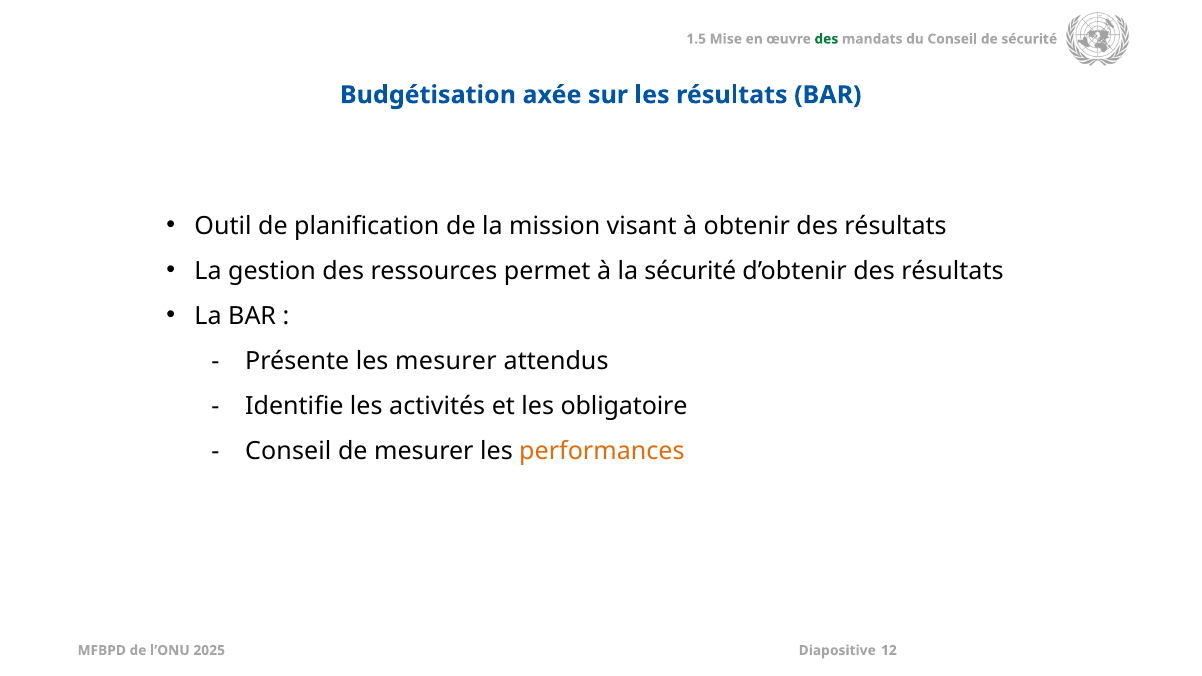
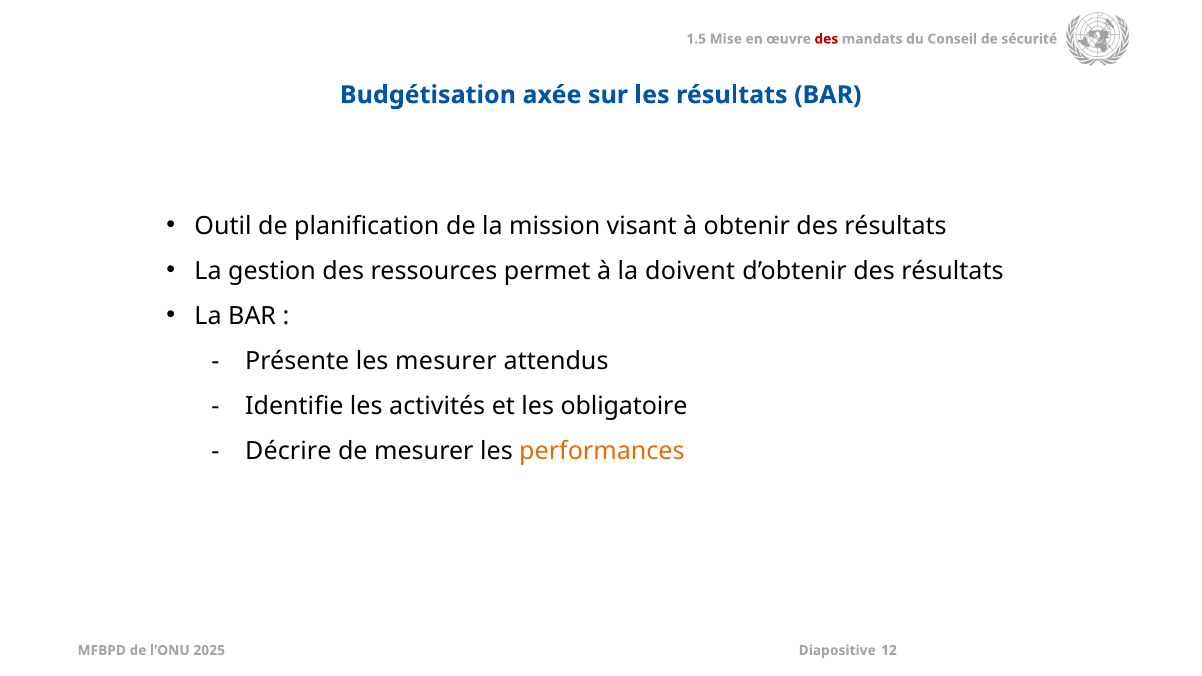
des colour: green -> red (826, 39)
la sécurité: sécurité -> doivent (690, 271)
Conseil: Conseil -> Décrire (288, 451)
